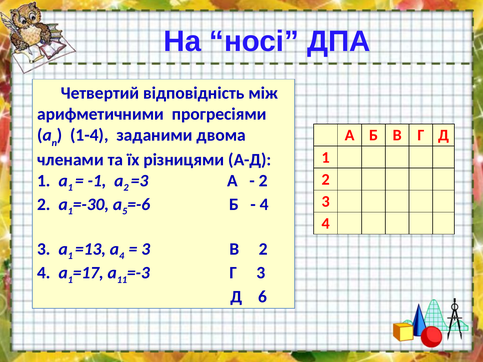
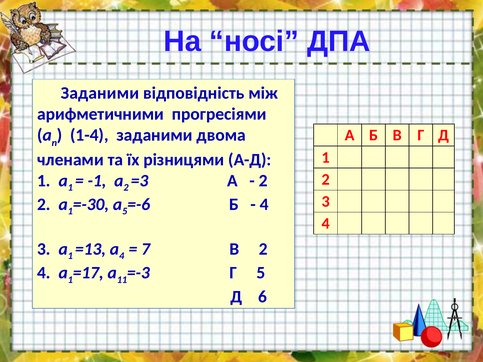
Четвертий: Четвертий -> Заданими (100, 93)
3: 3 -> 7 (146, 249)
Г 3: 3 -> 5 (261, 273)
